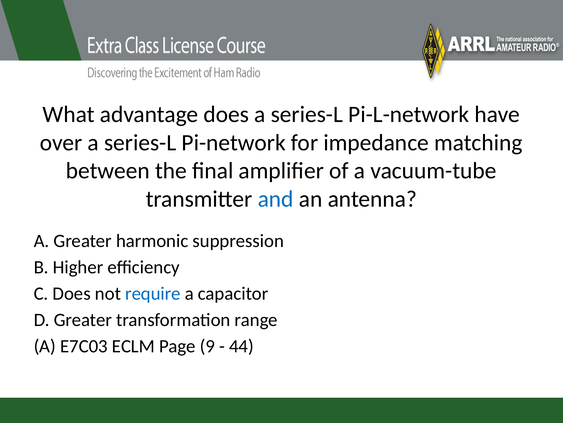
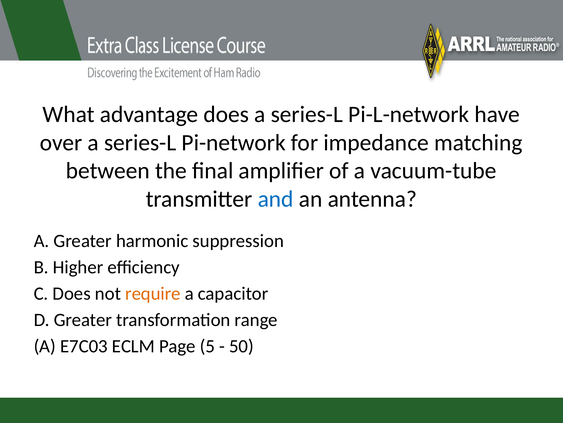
require colour: blue -> orange (153, 293)
9: 9 -> 5 (207, 346)
44: 44 -> 50 (241, 346)
